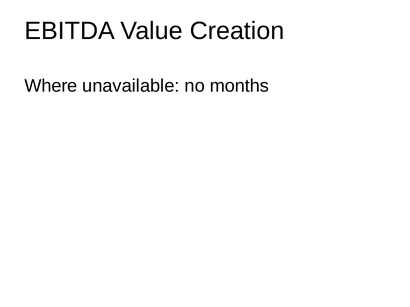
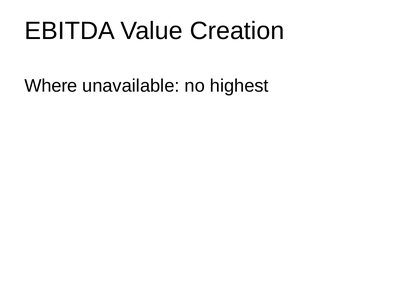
months: months -> highest (239, 86)
